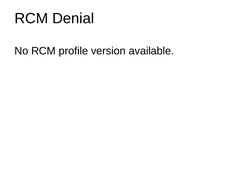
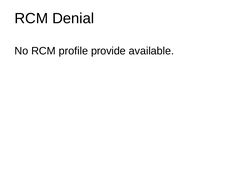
version: version -> provide (108, 51)
